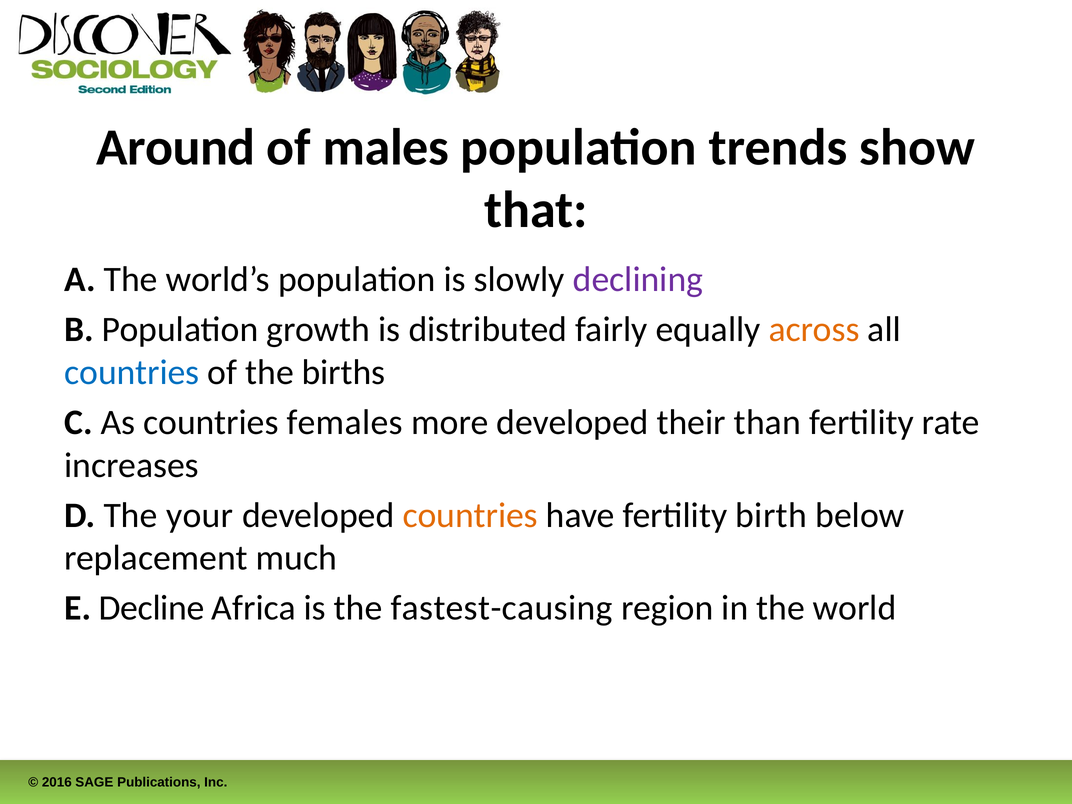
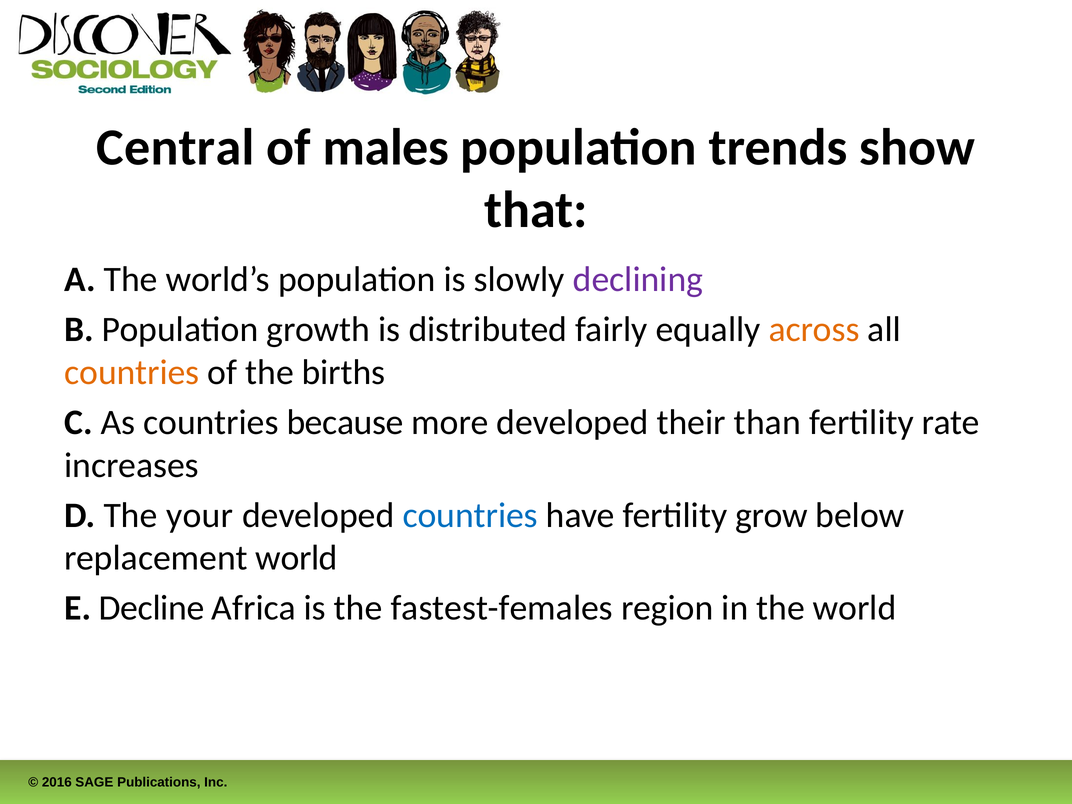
Around: Around -> Central (175, 147)
countries colour: blue -> orange (132, 372)
females: females -> because (345, 422)
countries colour: orange -> blue (470, 515)
birth: birth -> grow (771, 515)
replacement much: much -> world (297, 558)
fastest-causing: fastest-causing -> fastest-females (502, 608)
